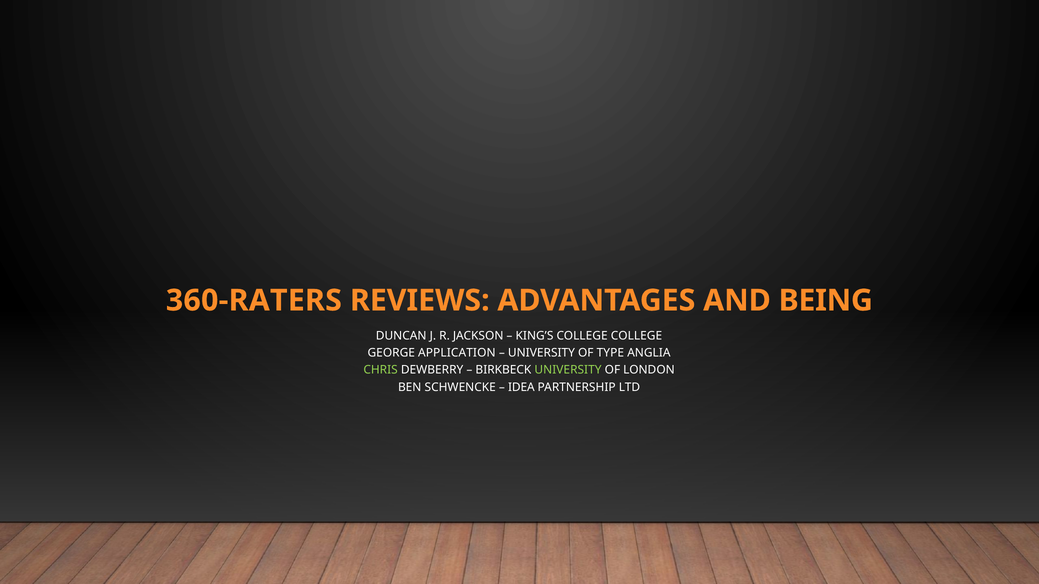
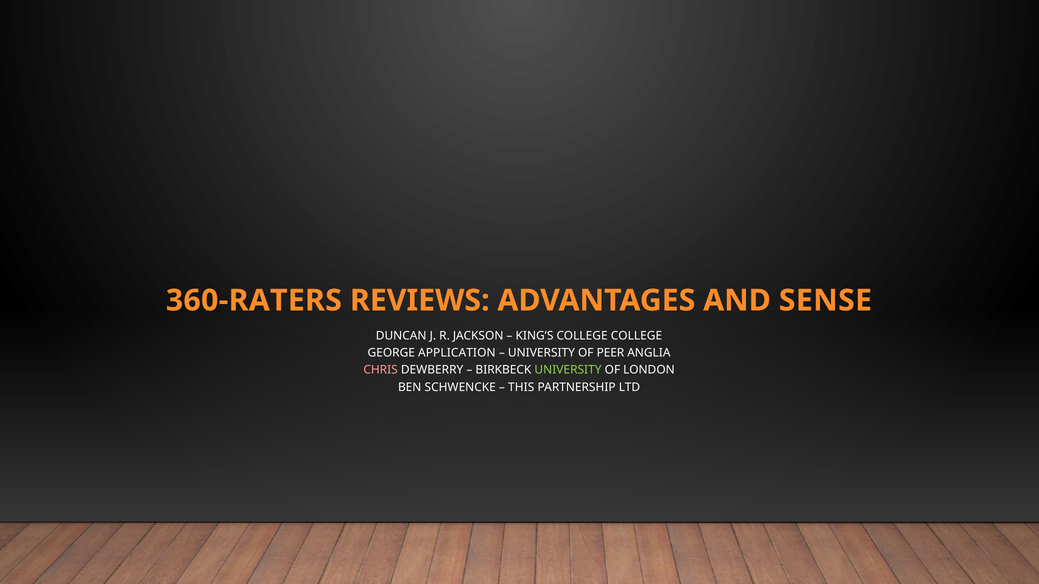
BEING: BEING -> SENSE (825, 301)
TYPE: TYPE -> PEER (610, 353)
CHRIS colour: light green -> pink (381, 370)
IDEA: IDEA -> THIS (521, 387)
